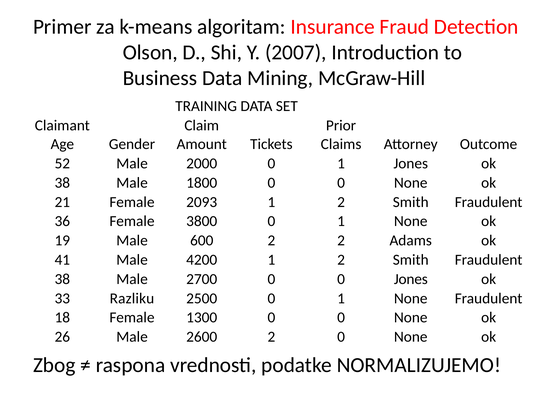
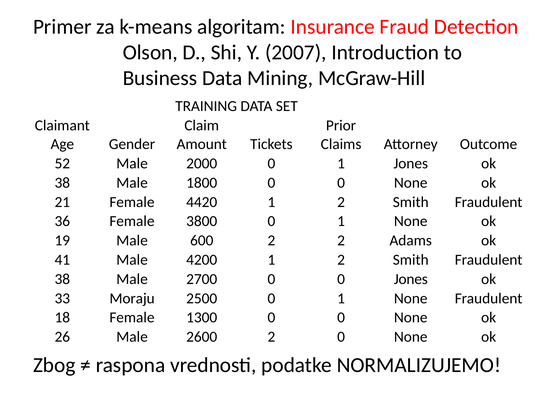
2093: 2093 -> 4420 (202, 202)
Razliku: Razliku -> Moraju (132, 299)
